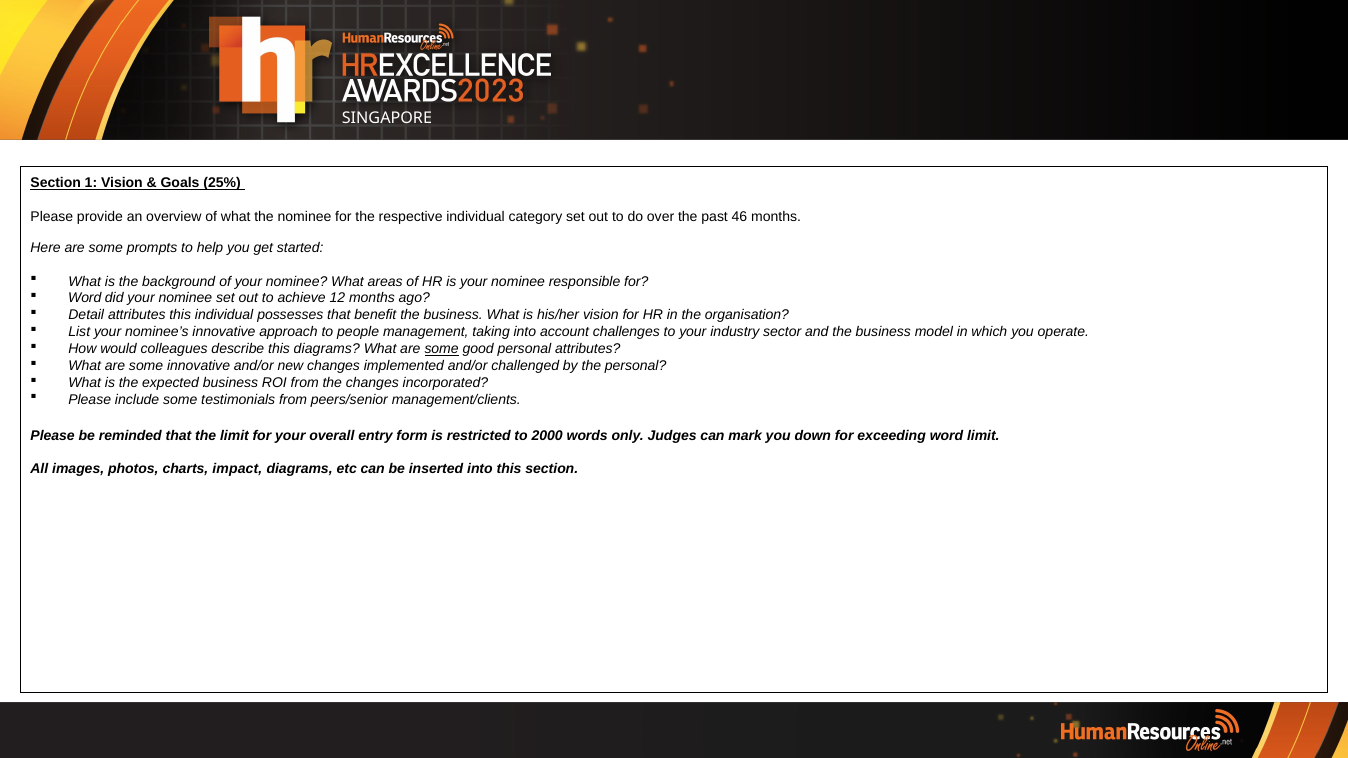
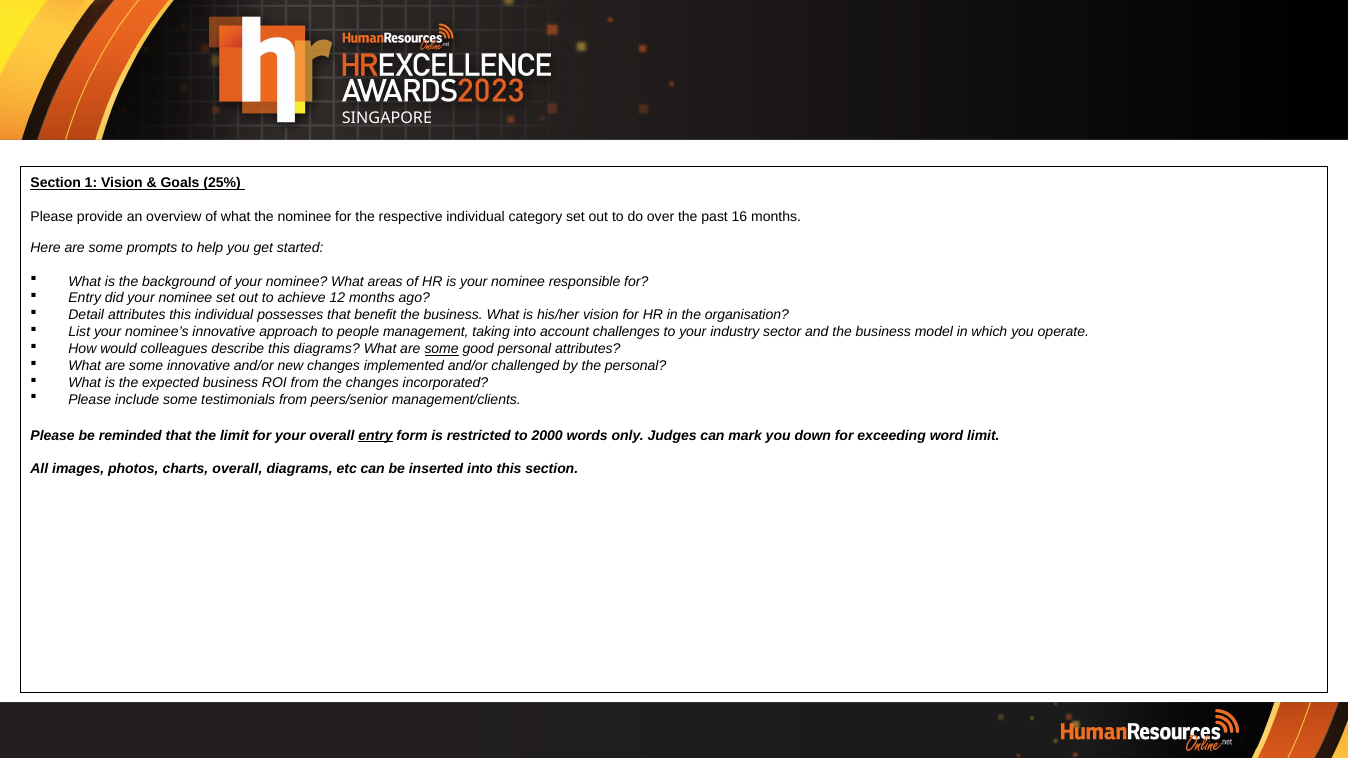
46: 46 -> 16 (739, 217)
Word: Word -> Entry (85, 298)
entry underline: none -> present (375, 436)
charts impact: impact -> overall (237, 469)
